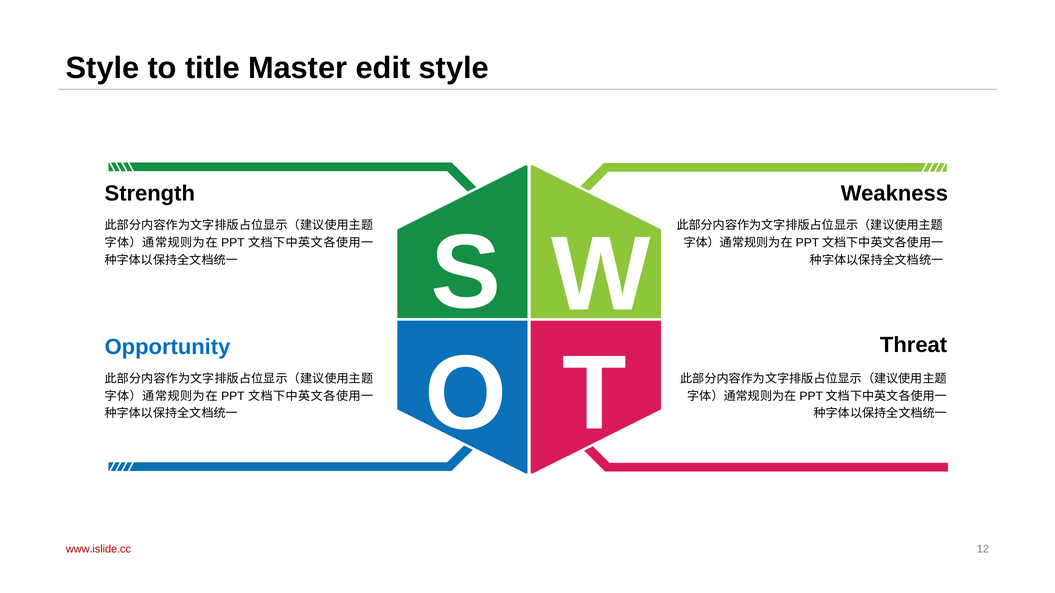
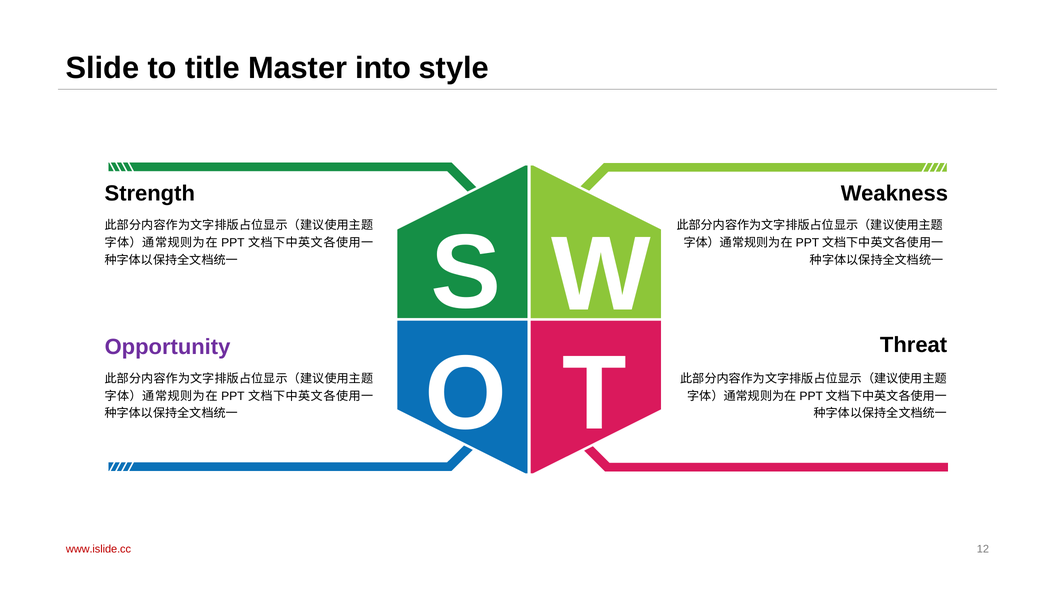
Style: Style -> Slide (103, 68)
edit: edit -> into (383, 68)
Opportunity colour: blue -> purple (168, 347)
